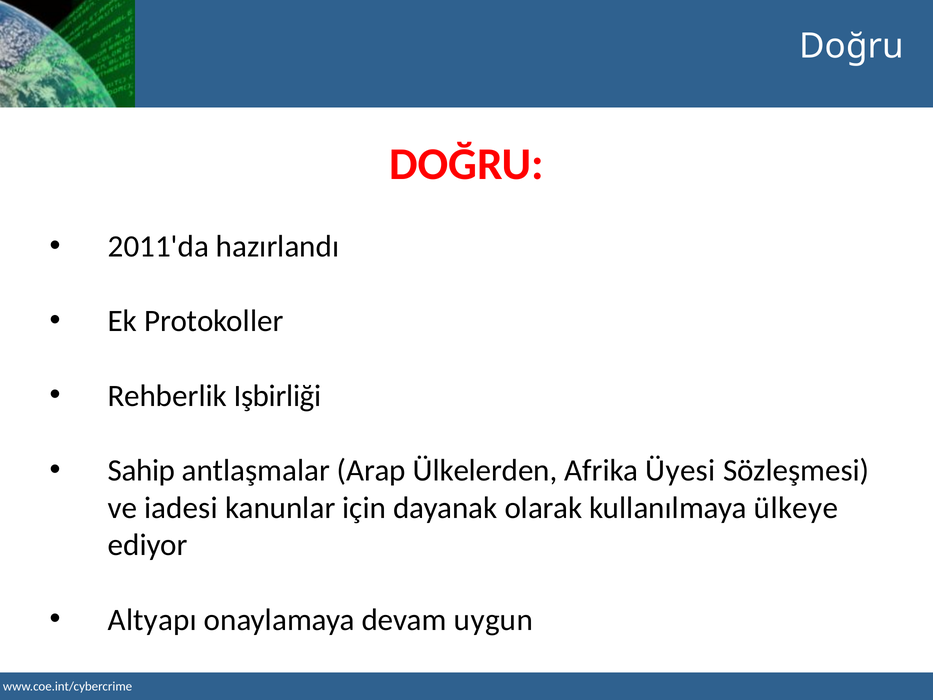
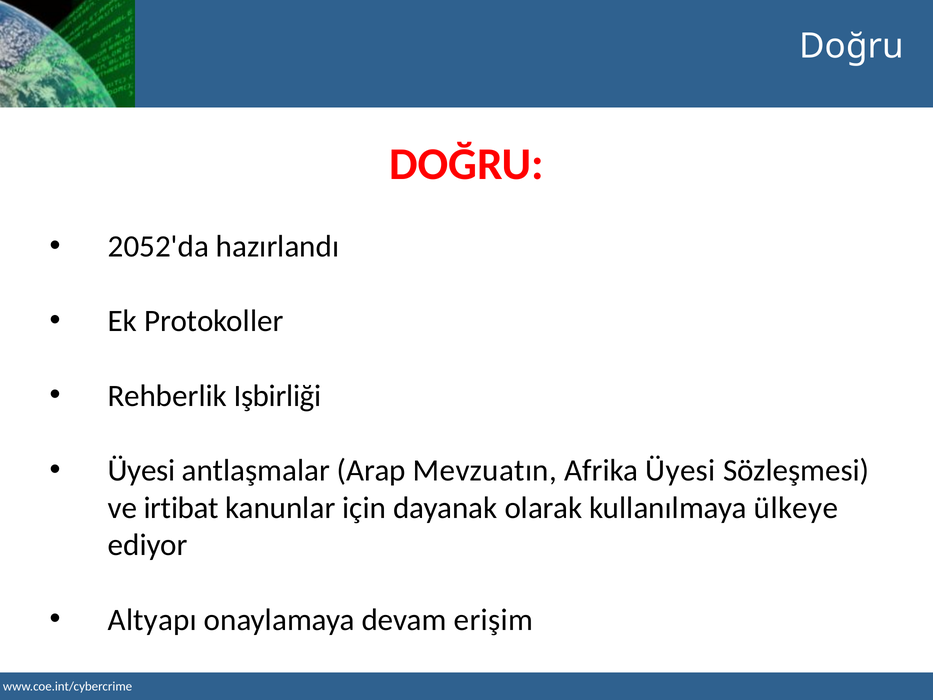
2011'da: 2011'da -> 2052'da (158, 246)
Sahip: Sahip -> Üyesi (141, 470)
Ülkelerden: Ülkelerden -> Mevzuatın (485, 470)
iadesi: iadesi -> irtibat (181, 508)
uygun: uygun -> erişim (493, 620)
